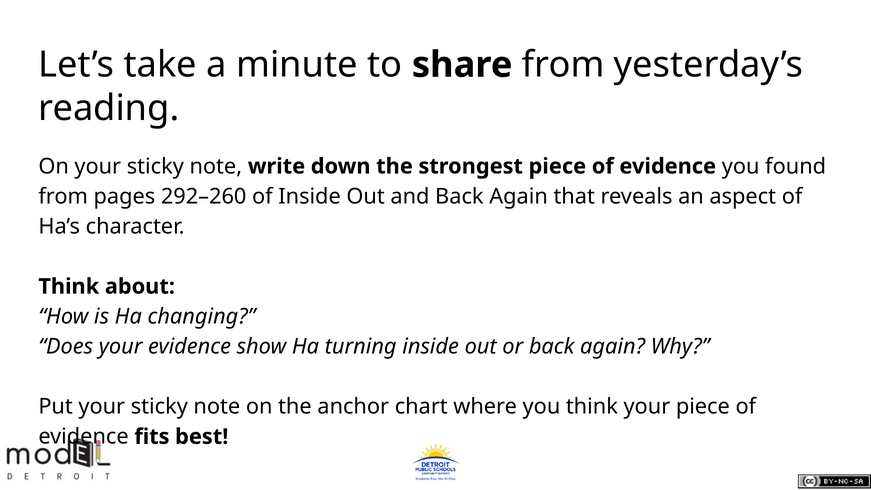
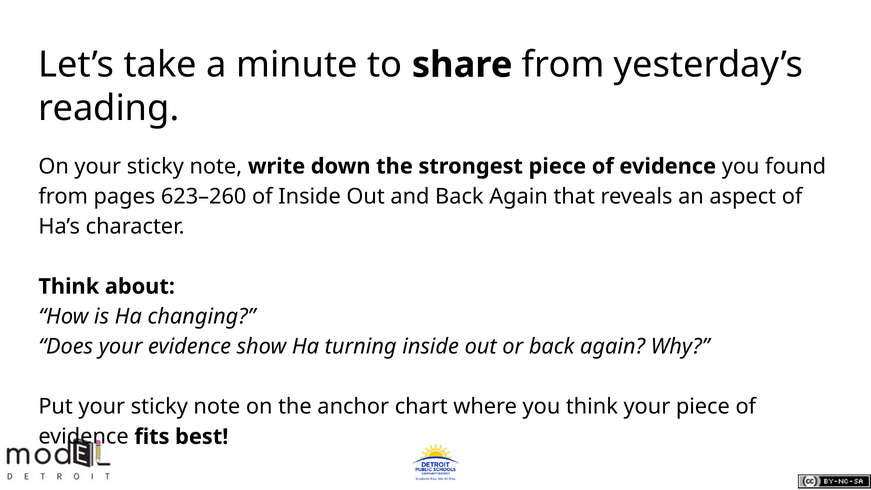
292–260: 292–260 -> 623–260 (204, 196)
